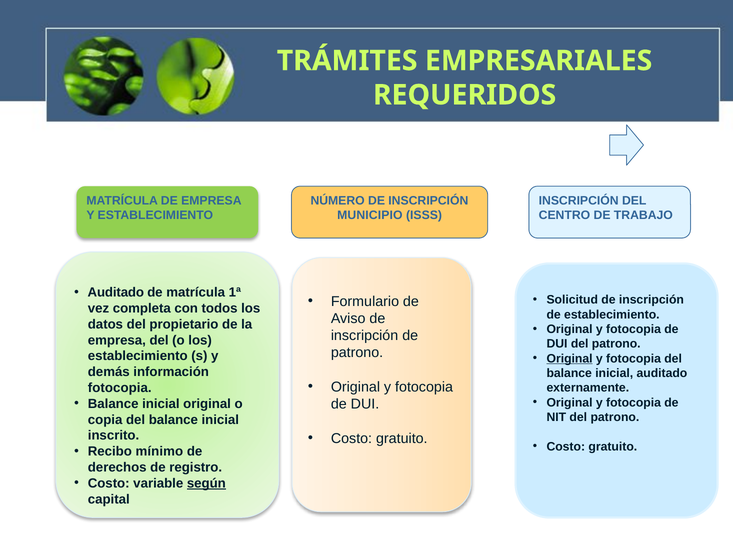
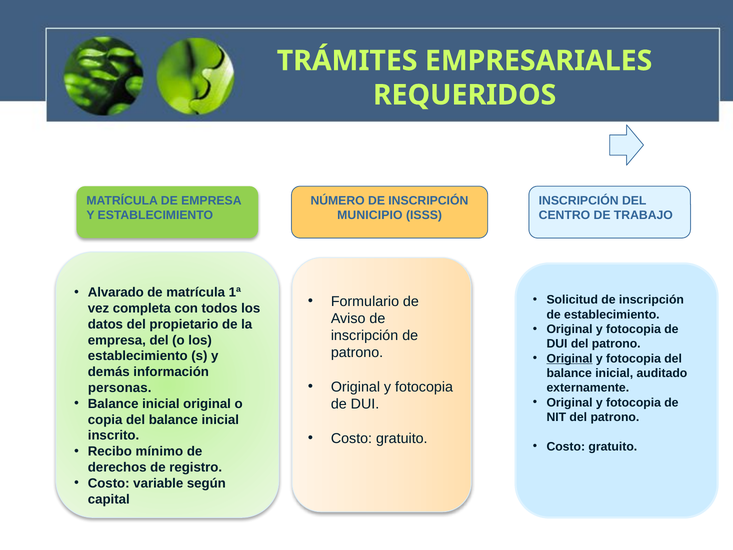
Auditado: Auditado -> Alvarado (116, 292)
fotocopia: fotocopia -> personas (120, 388)
según underline: present -> none (206, 483)
